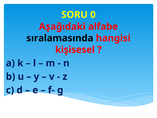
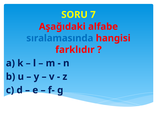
0: 0 -> 7 (93, 15)
sıralamasında colour: black -> blue (60, 38)
kişisesel: kişisesel -> farklıdır (75, 50)
